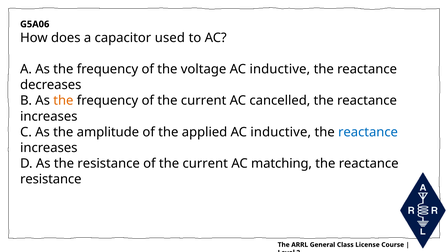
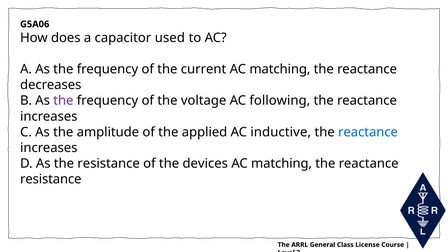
voltage: voltage -> current (204, 69)
inductive: inductive -> matching (280, 69)
the colour: orange -> purple (63, 101)
frequency of the current: current -> voltage (204, 101)
cancelled: cancelled -> following (280, 101)
current: current -> devices (205, 163)
